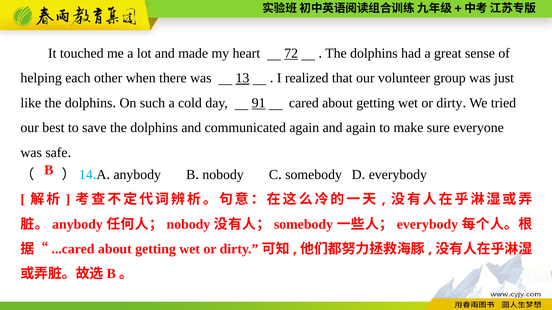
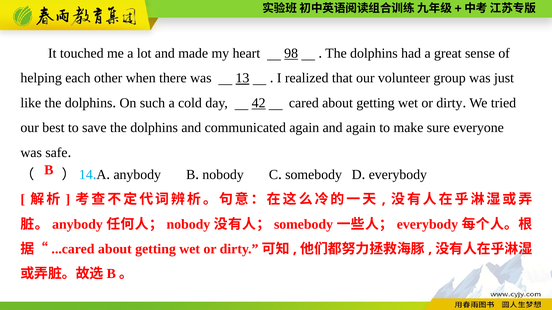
72: 72 -> 98 (291, 53)
91: 91 -> 42 (259, 103)
